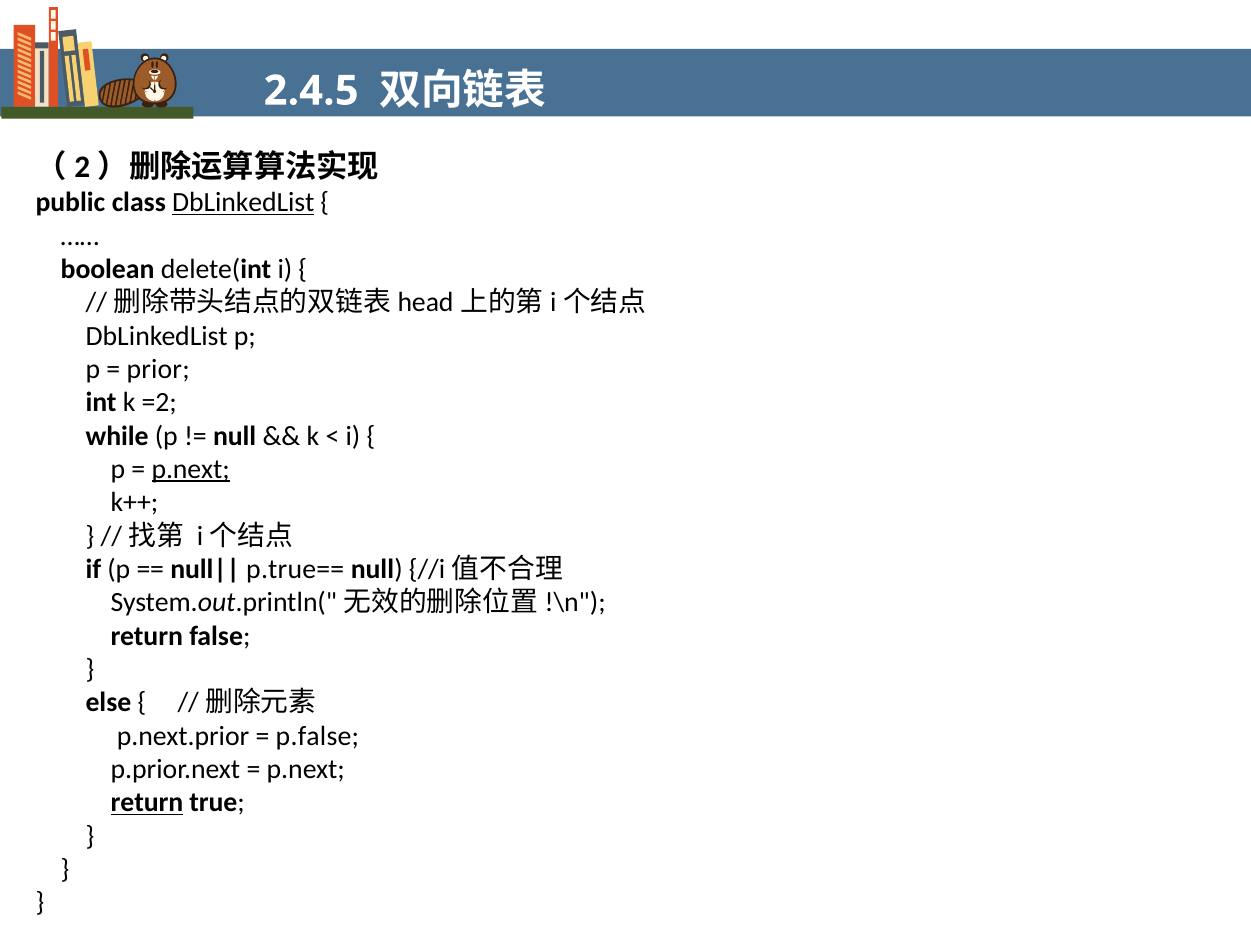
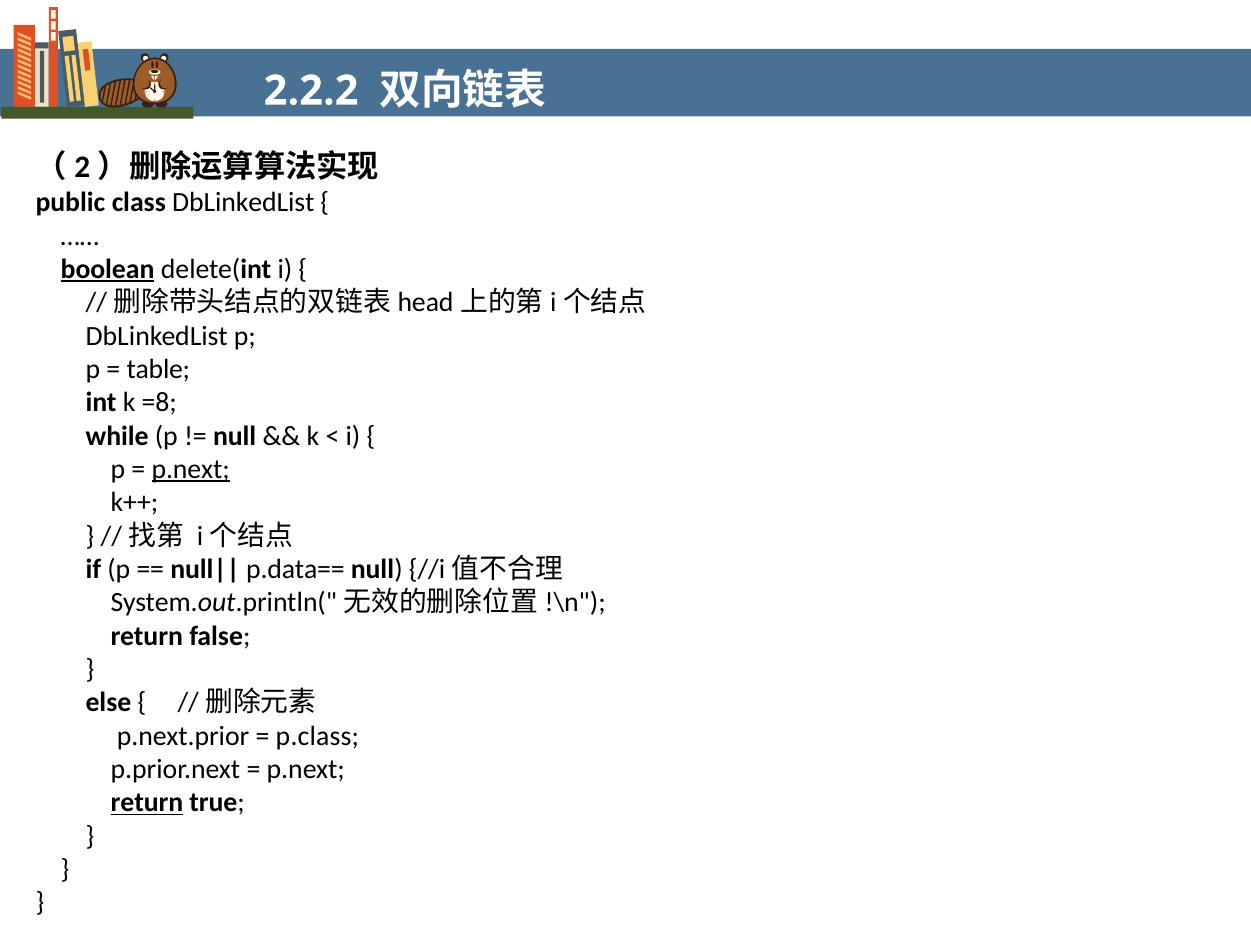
2.4.5: 2.4.5 -> 2.2.2 (311, 91)
DbLinkedList underline: present -> none (243, 203)
boolean underline: none -> present (108, 269)
prior: prior -> table (158, 369)
=2: =2 -> =8 (159, 403)
p.true==: p.true== -> p.data== (295, 569)
p.false: p.false -> p.class (317, 736)
